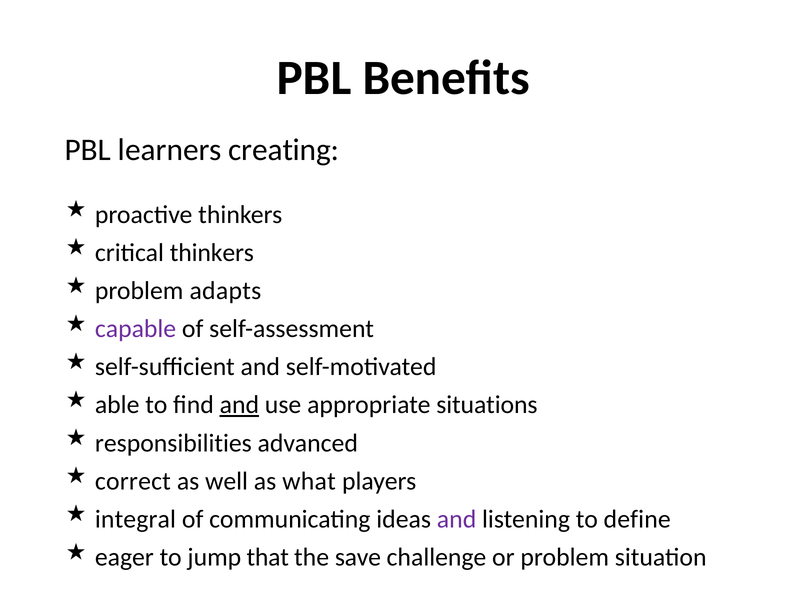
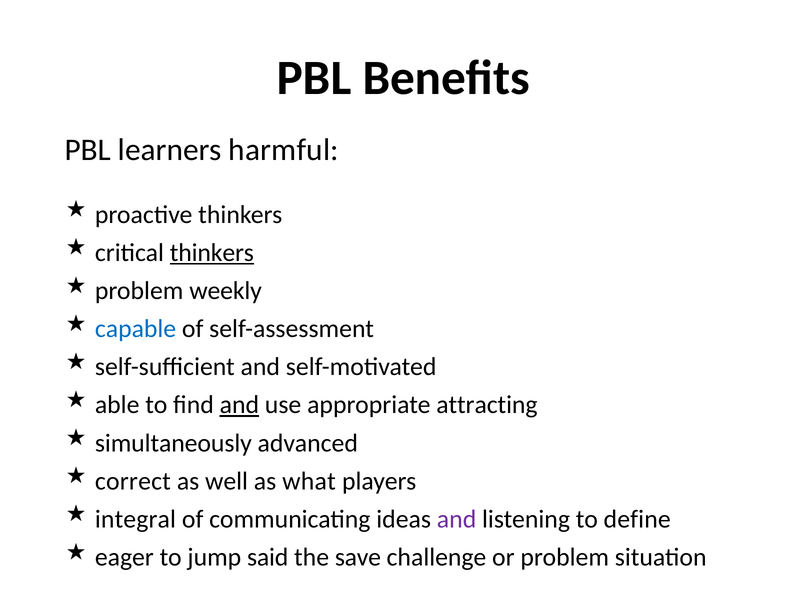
creating: creating -> harmful (284, 150)
thinkers underline: none -> present (212, 253)
adapts: adapts -> weekly (226, 291)
capable colour: purple -> blue (136, 329)
situations: situations -> attracting (487, 405)
responsibilities: responsibilities -> simultaneously (173, 443)
that: that -> said (268, 557)
